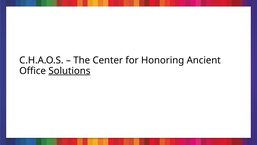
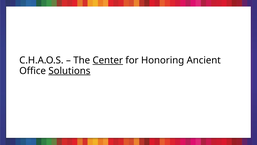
Center underline: none -> present (108, 60)
